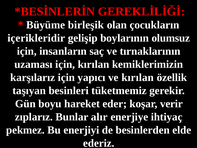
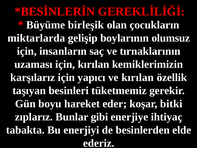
içerikleridir: içerikleridir -> miktarlarda (36, 38)
verir: verir -> bitki (171, 104)
alır: alır -> gibi (99, 117)
pekmez: pekmez -> tabakta (25, 130)
